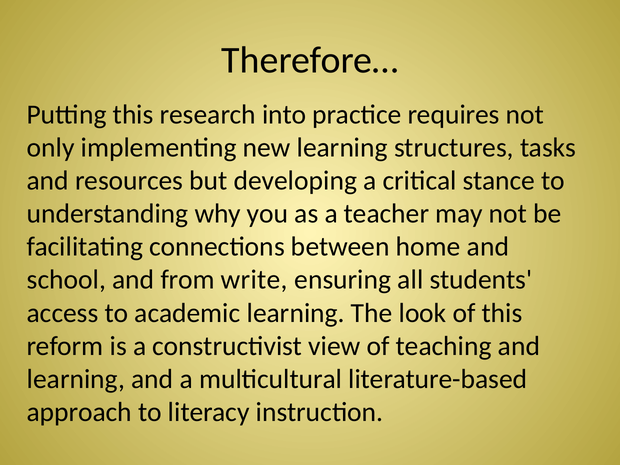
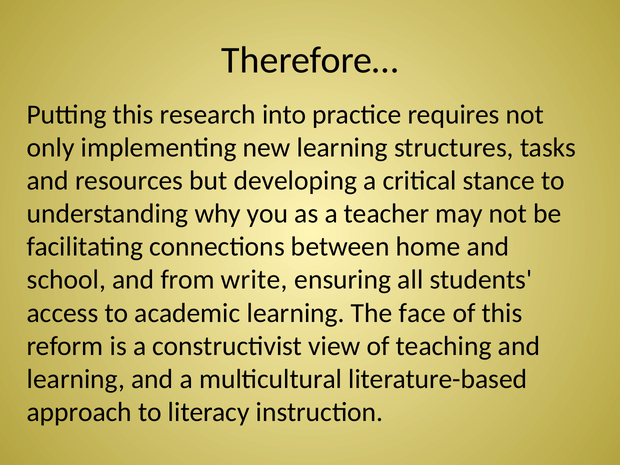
look: look -> face (423, 313)
